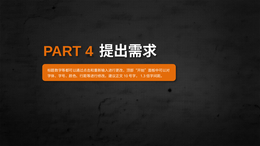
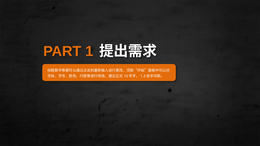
4: 4 -> 1 (89, 51)
